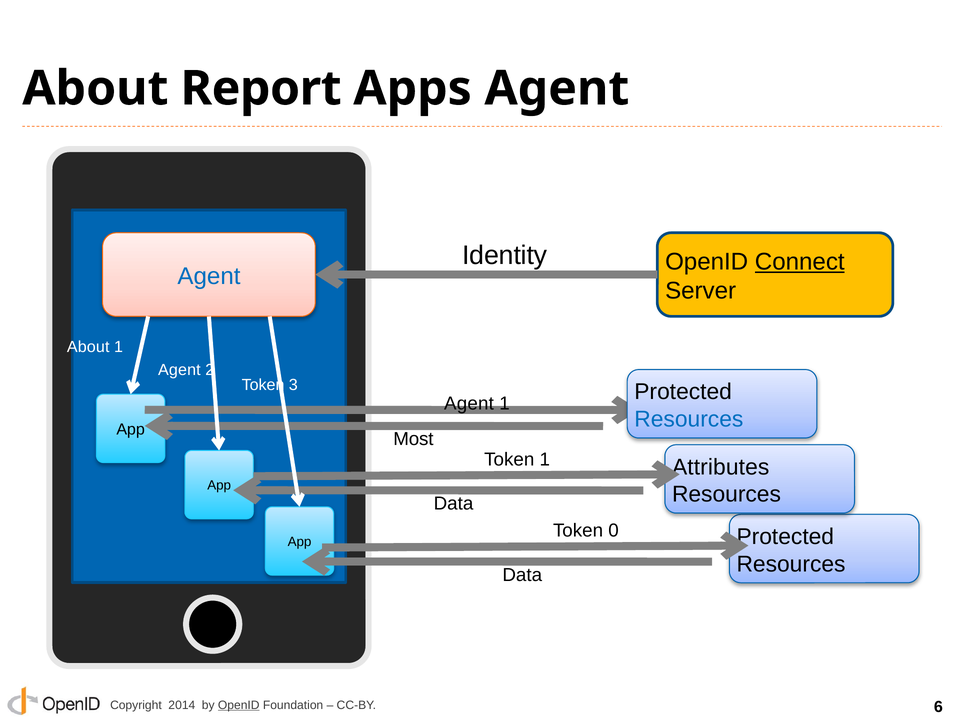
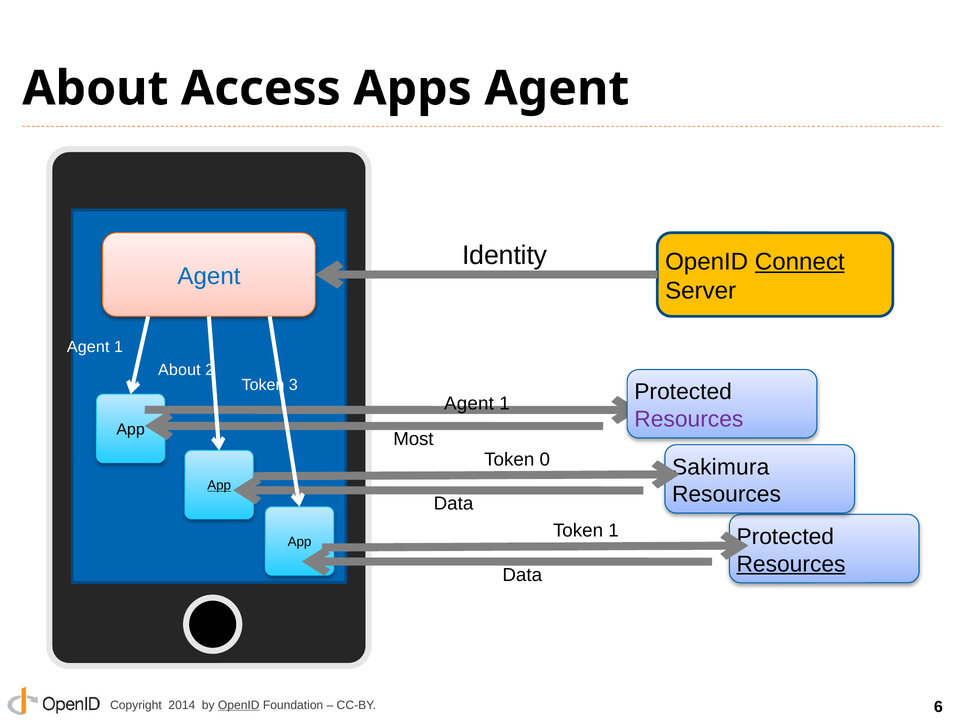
Report: Report -> Access (261, 89)
About: About -> Agent (88, 347)
Agent: Agent -> About (179, 370)
Resources colour: blue -> purple (689, 419)
Token 1: 1 -> 0 (545, 459)
Attributes: Attributes -> Sakimura (721, 467)
App underline: none -> present (219, 485)
Token 0: 0 -> 1 (613, 530)
Resources underline: none -> present (791, 564)
